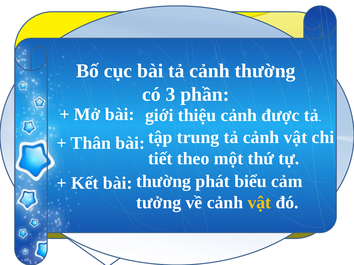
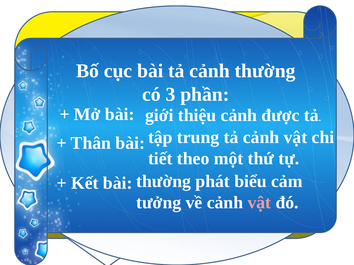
vật colour: yellow -> pink (259, 203)
